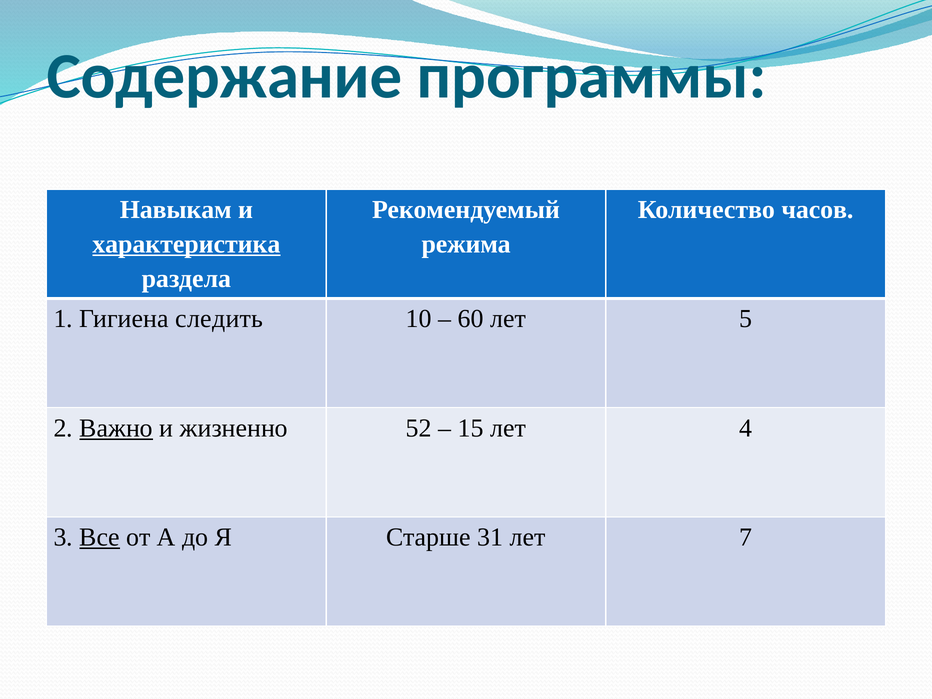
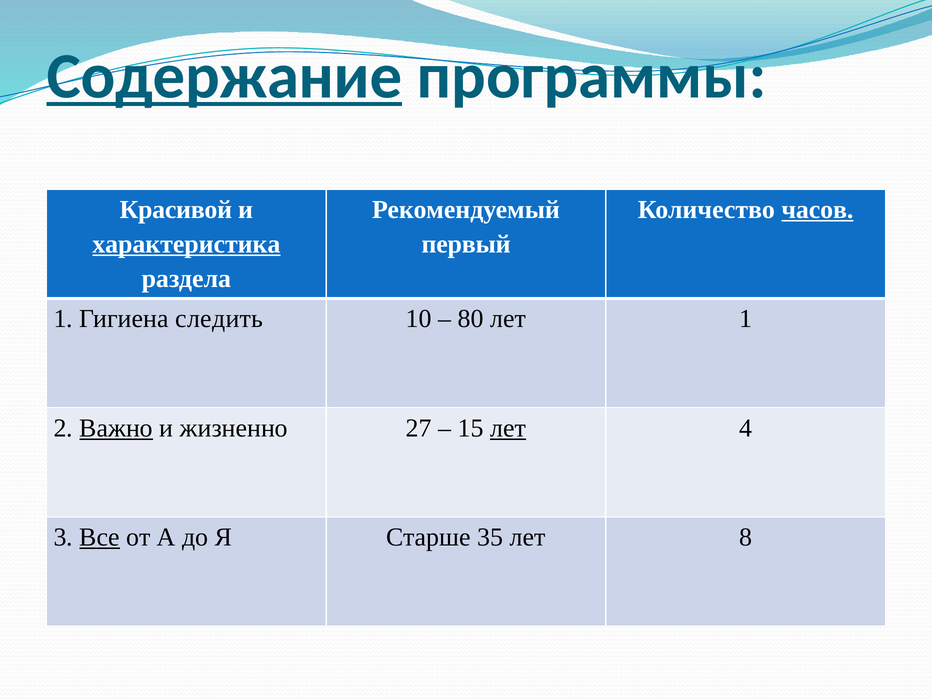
Содержание underline: none -> present (224, 76)
Навыкам: Навыкам -> Красивой (176, 210)
часов underline: none -> present (817, 210)
режима: режима -> первый (466, 244)
60: 60 -> 80 (471, 319)
лет 5: 5 -> 1 (746, 319)
52: 52 -> 27 (419, 428)
лет underline: none -> present (508, 428)
31: 31 -> 35 (490, 537)
7: 7 -> 8 (746, 537)
